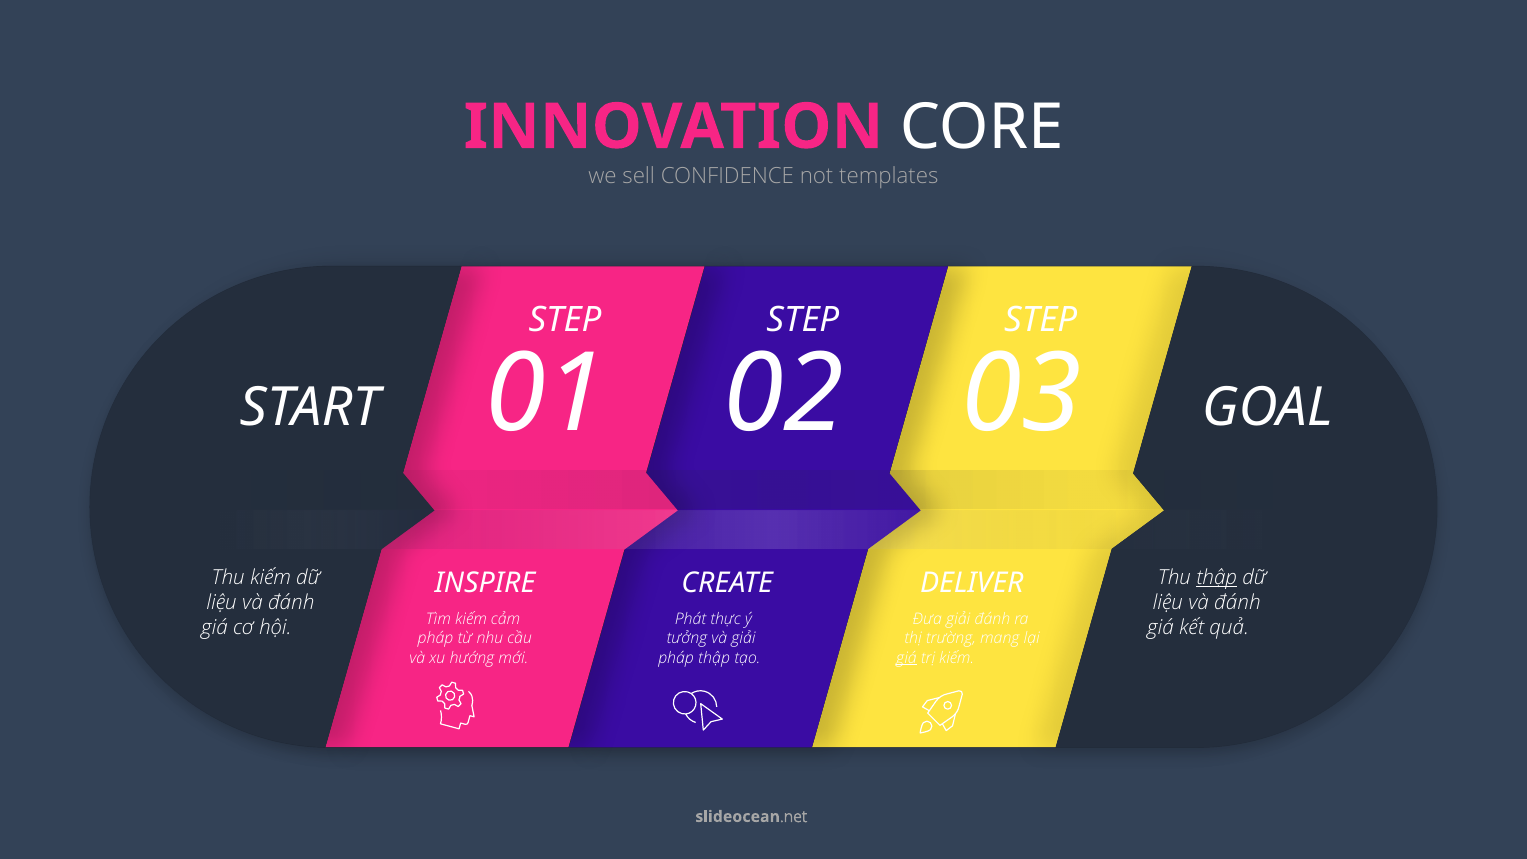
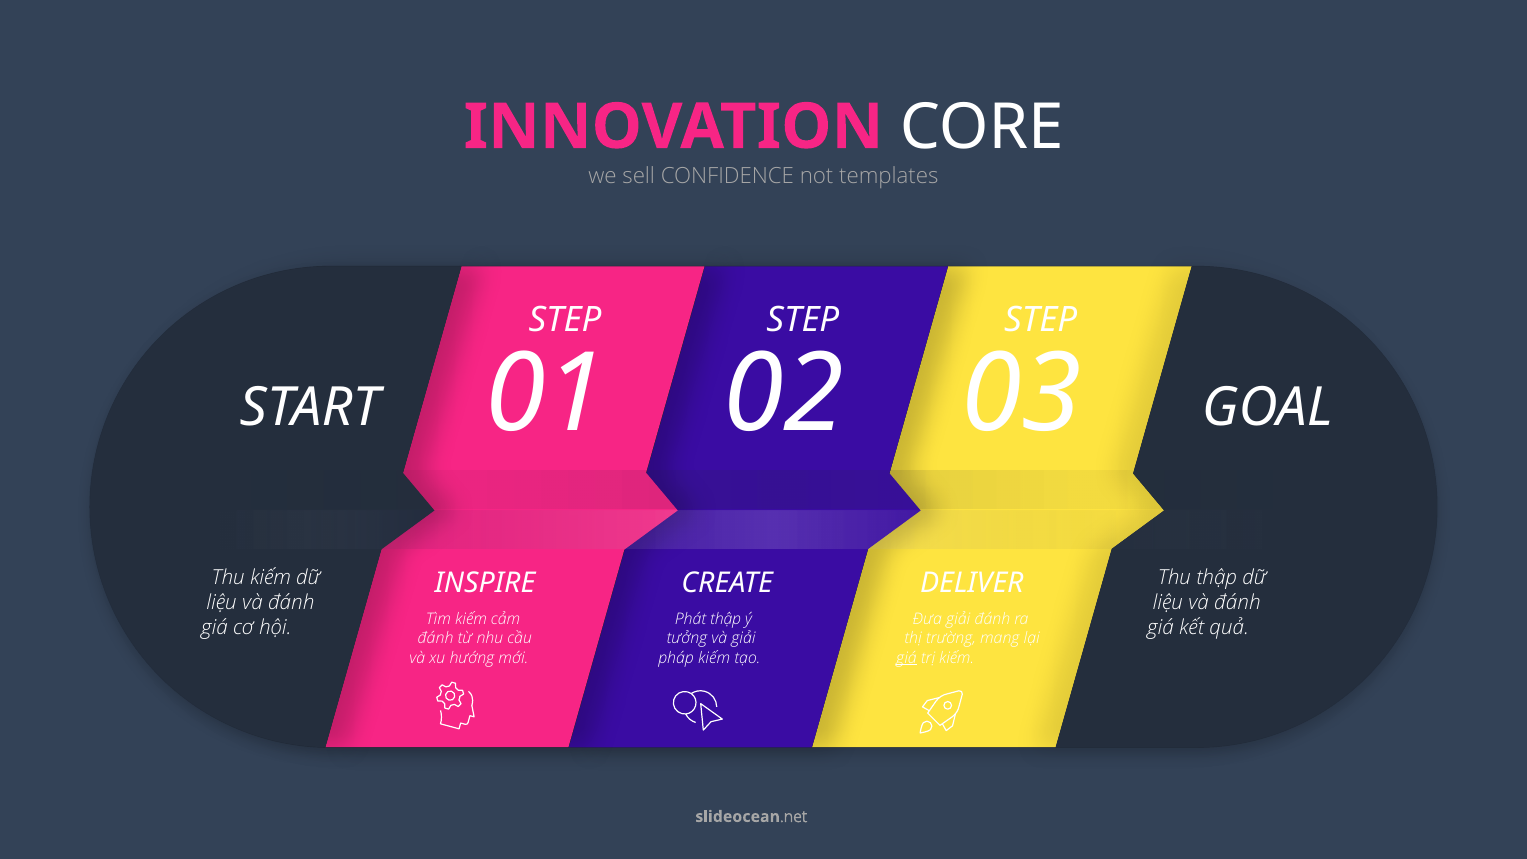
thập underline: present -> none (1217, 578)
Phát thực: thực -> thập (726, 620)
pháp: pháp -> đánh (436, 639)
pháp thập: thập -> kiếm (714, 658)
